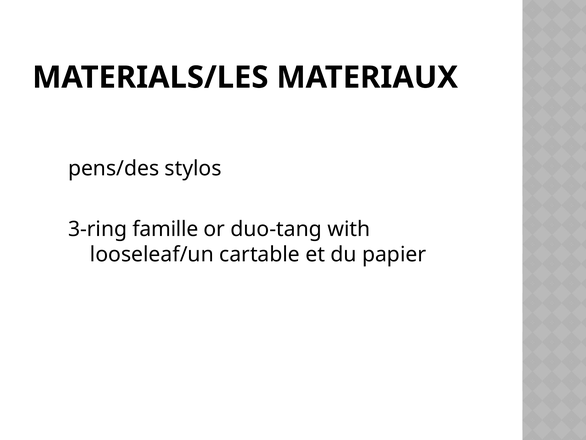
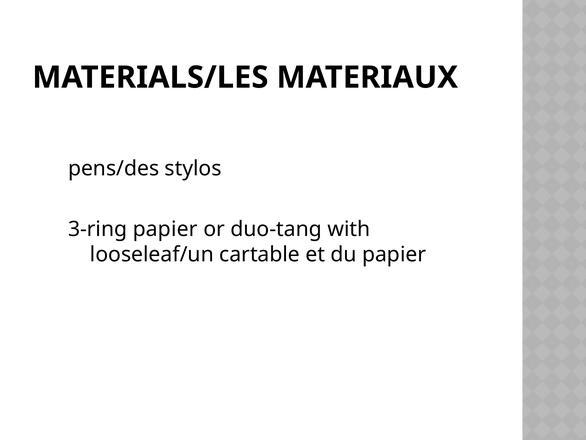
3-ring famille: famille -> papier (165, 229)
